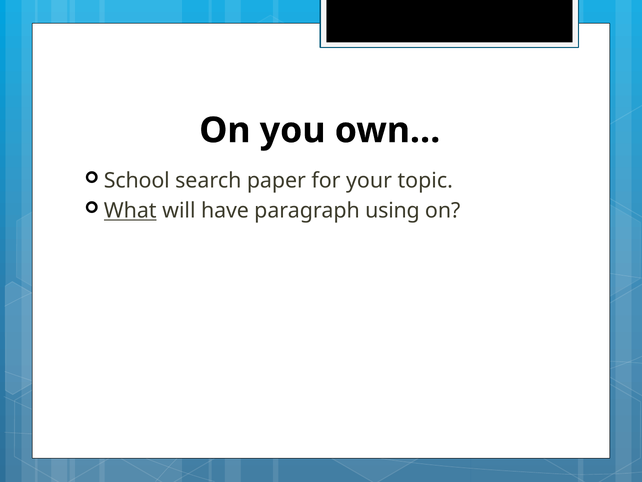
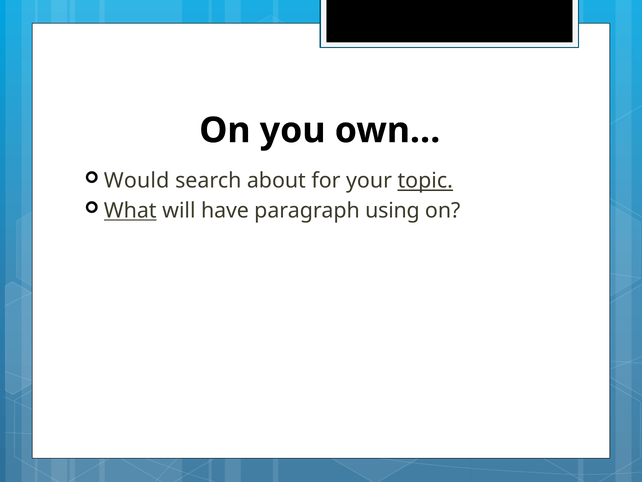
School: School -> Would (137, 181)
paper: paper -> about (276, 181)
topic underline: none -> present (425, 181)
